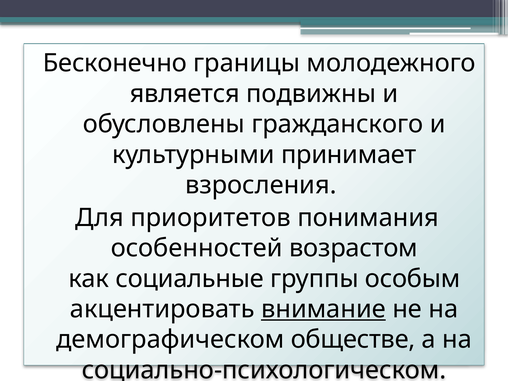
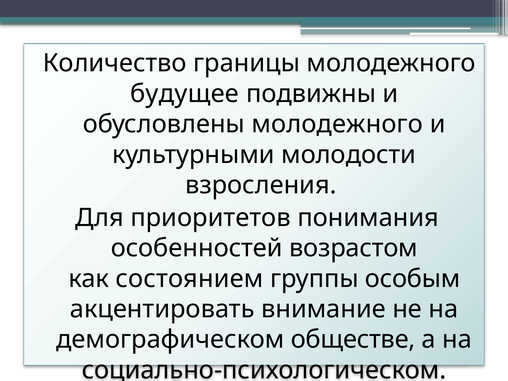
Бесконечно: Бесконечно -> Количество (115, 63)
является: является -> будущее (185, 94)
обусловлены гражданского: гражданского -> молодежного (337, 124)
принимает: принимает -> молодости (349, 155)
социальные: социальные -> состоянием (189, 279)
внимание underline: present -> none (323, 309)
